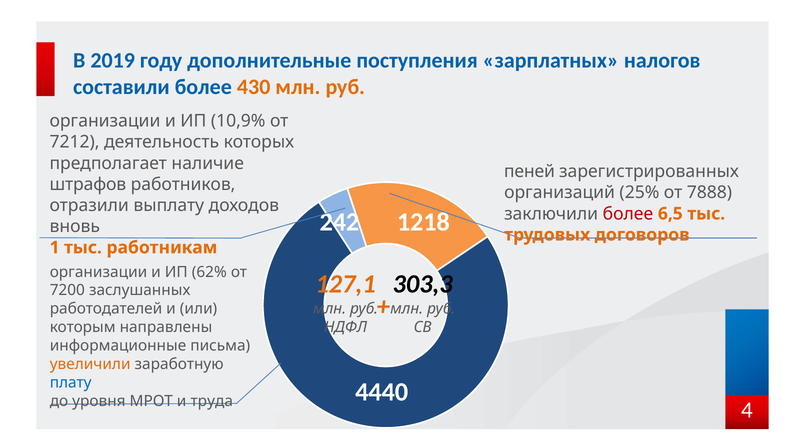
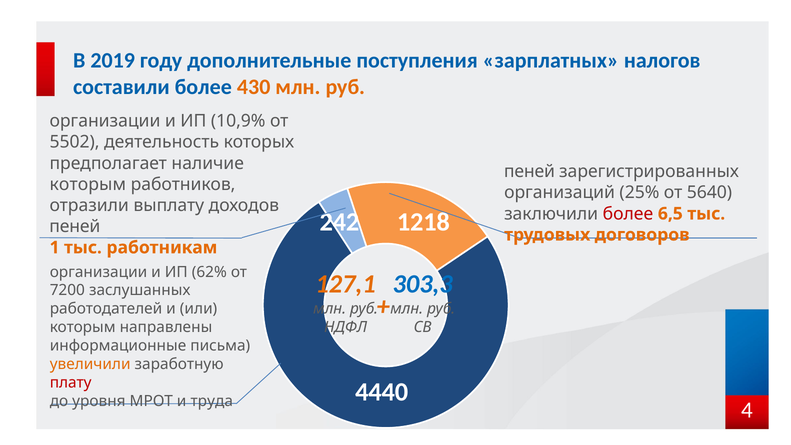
7212: 7212 -> 5502 (75, 142)
штрафов: штрафов -> которым (88, 184)
7888: 7888 -> 5640 (709, 193)
вновь: вновь -> пеней (75, 226)
303,3 colour: black -> blue (423, 284)
плату colour: blue -> red (71, 383)
